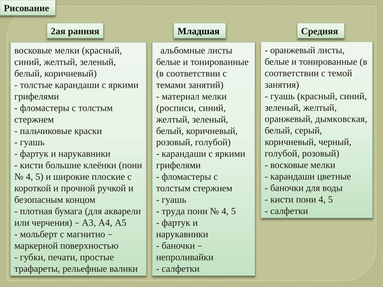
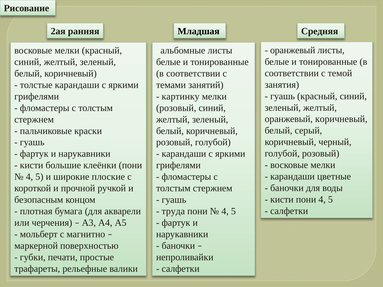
материал: материал -> картинку (181, 96)
росписи: росписи -> розовый (176, 108)
оранжевый дымковская: дымковская -> коричневый (341, 119)
